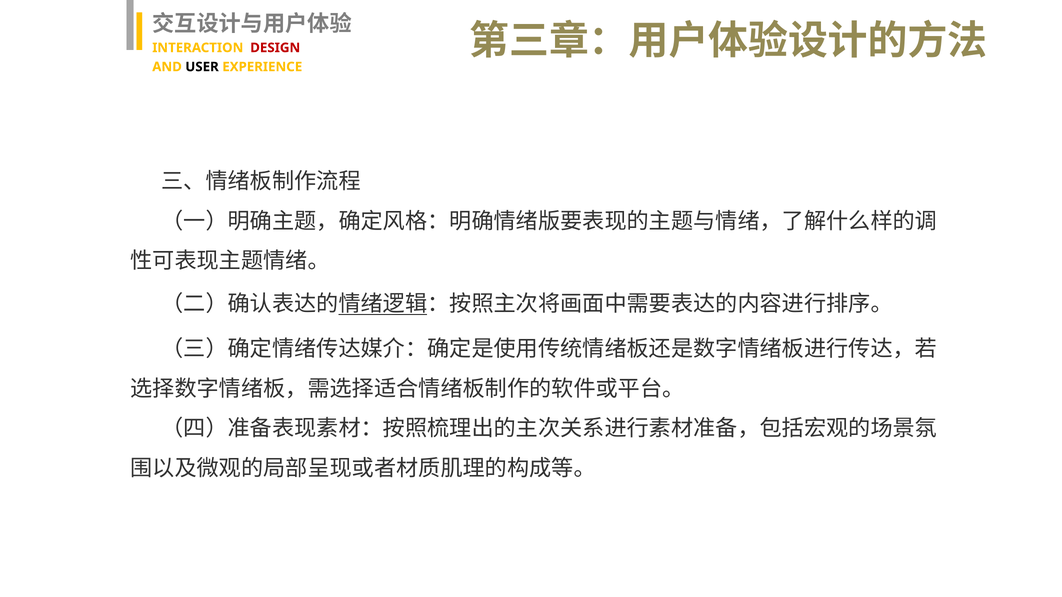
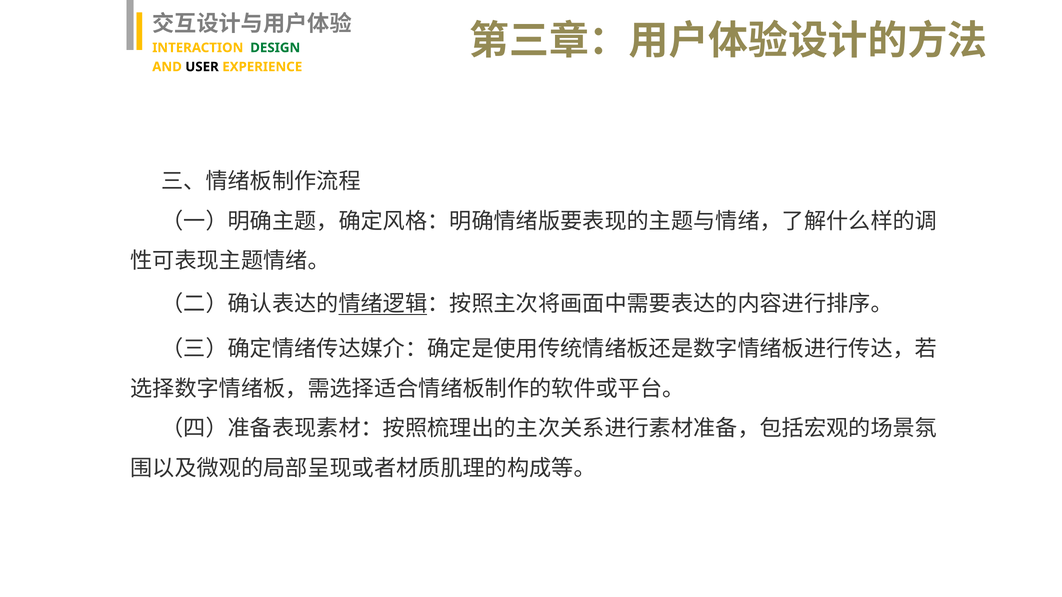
DESIGN colour: red -> green (275, 48)
